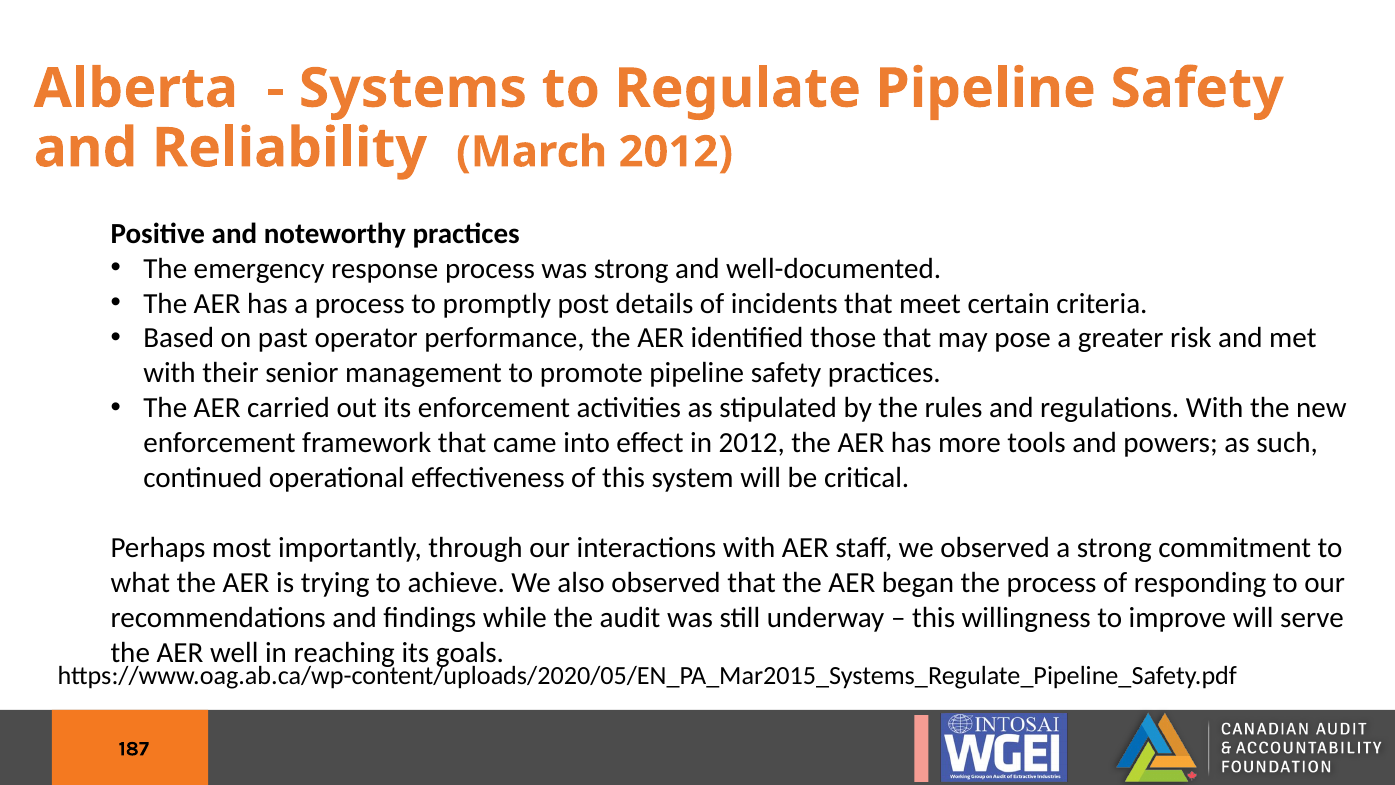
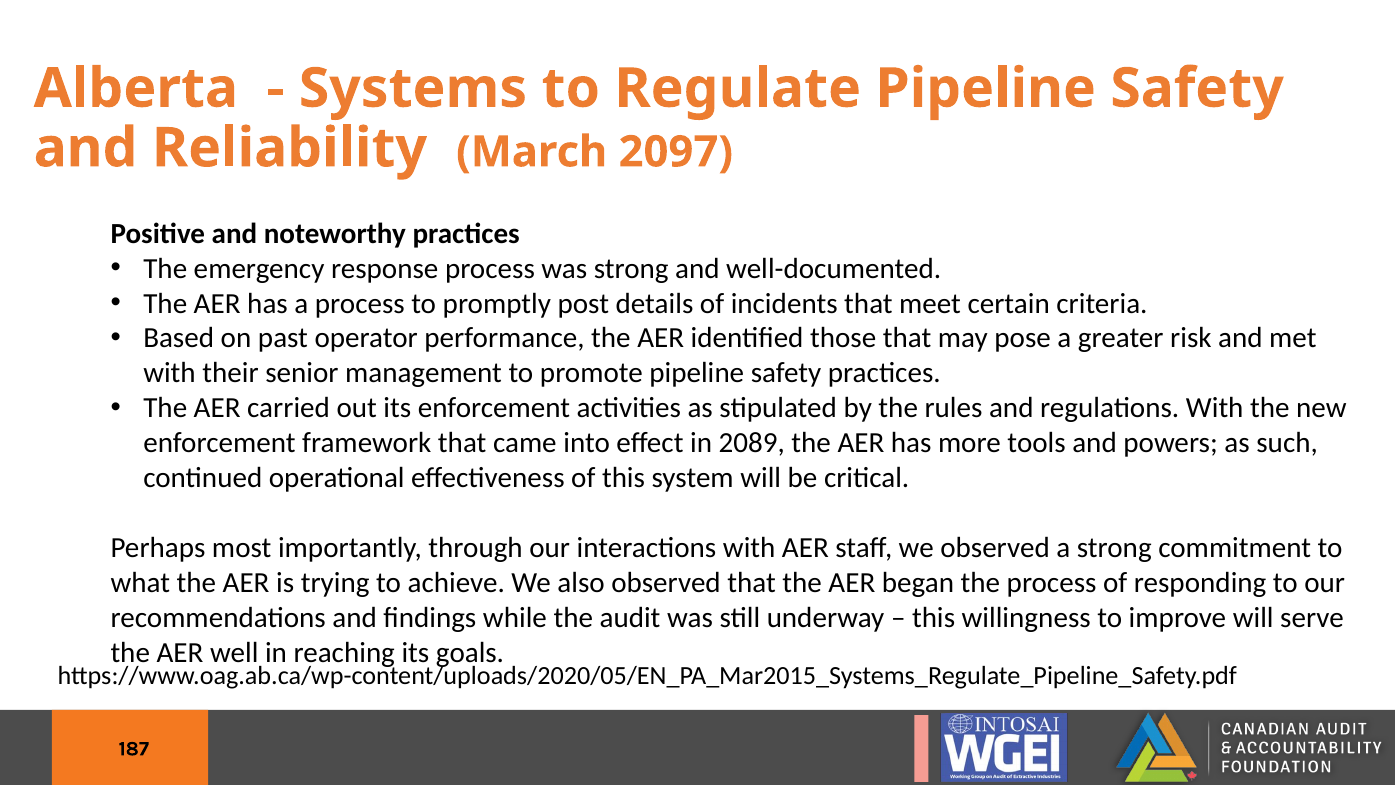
March 2012: 2012 -> 2097 (676, 152)
in 2012: 2012 -> 2089 (752, 443)
